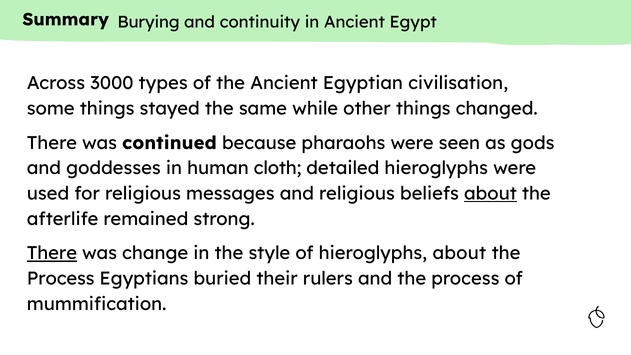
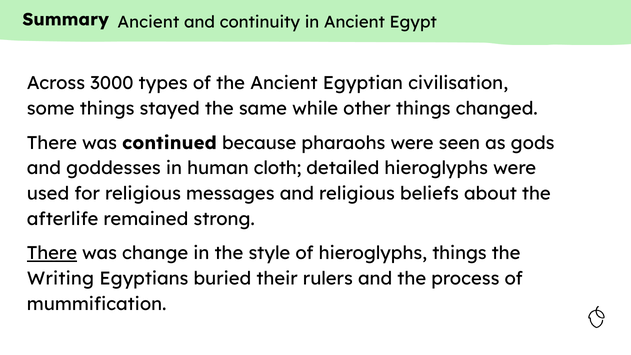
Burying: Burying -> Ancient (148, 22)
about underline: present -> none (490, 194)
hieroglyphs about: about -> things (459, 253)
Process: Process -> Writing (61, 279)
